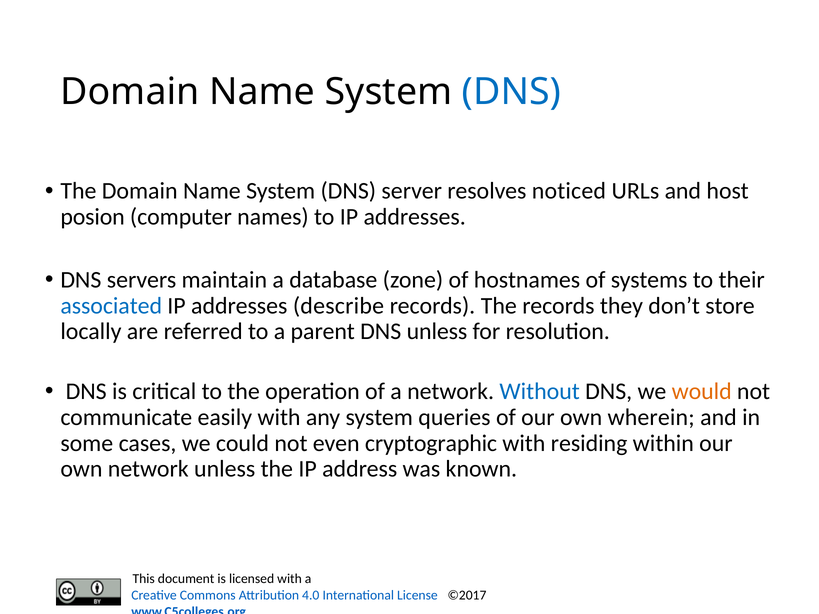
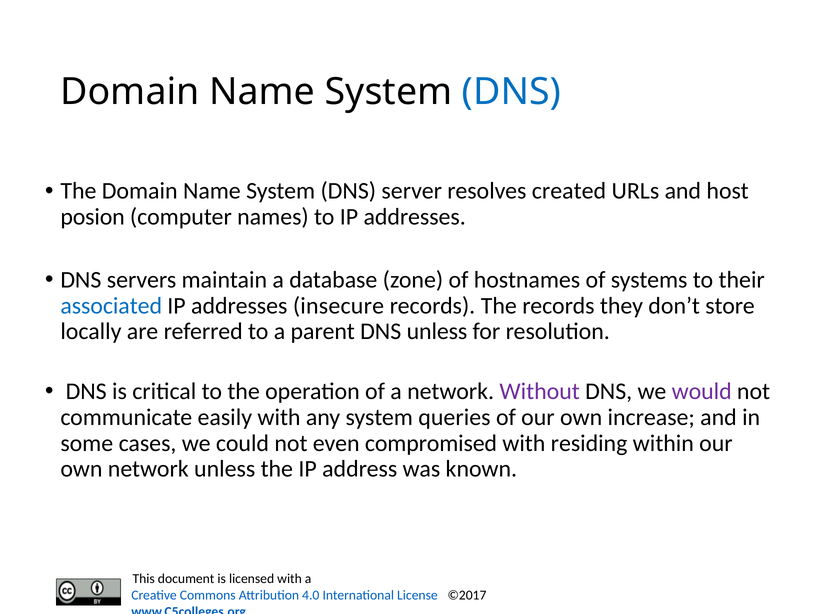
noticed: noticed -> created (569, 191)
describe: describe -> insecure (338, 306)
Without colour: blue -> purple (540, 392)
would colour: orange -> purple (702, 392)
wherein: wherein -> increase (651, 418)
cryptographic: cryptographic -> compromised (431, 443)
